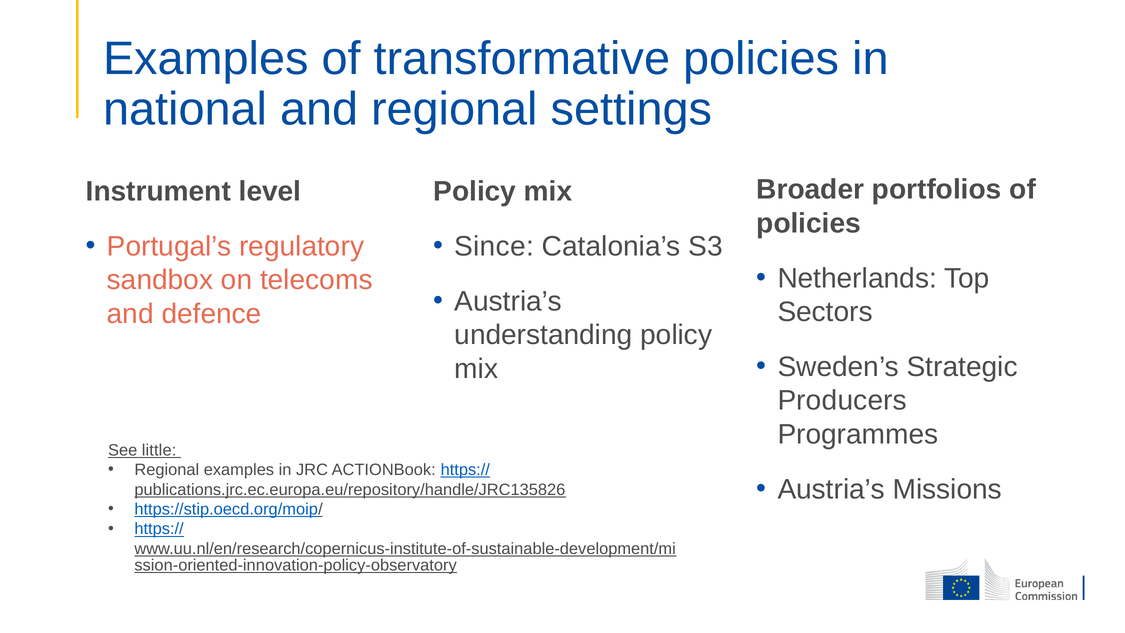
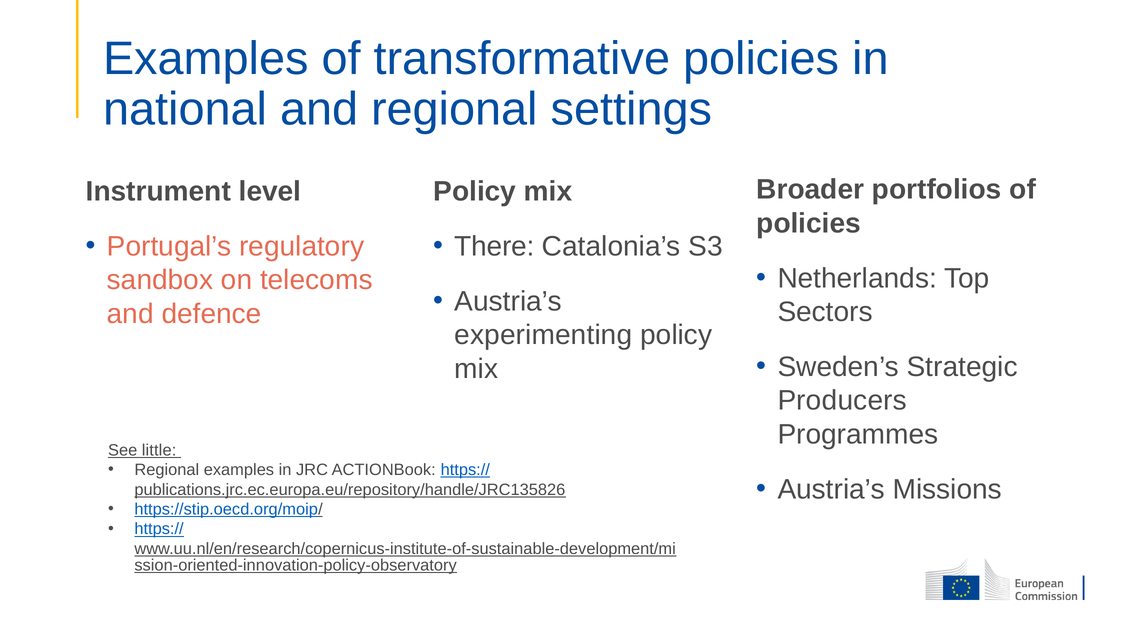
Since: Since -> There (494, 246)
understanding: understanding -> experimenting (543, 335)
